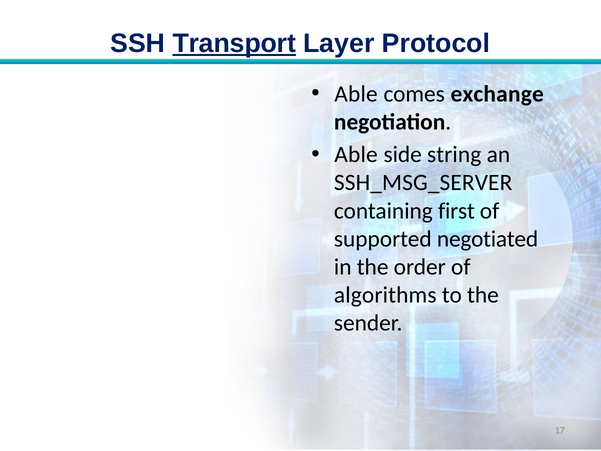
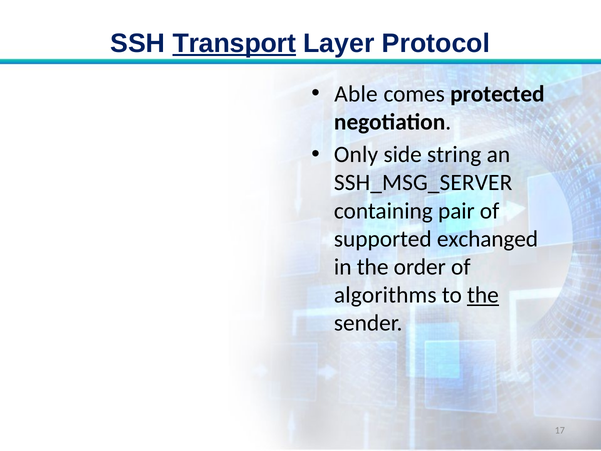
exchange: exchange -> protected (497, 94)
Able: Able -> Only (356, 155)
first: first -> pair (456, 211)
negotiated: negotiated -> exchanged (488, 239)
the underline: none -> present (483, 295)
